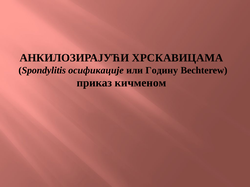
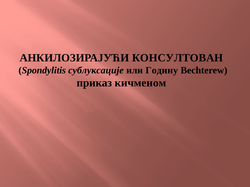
ХРСКАВИЦАМА: ХРСКАВИЦАМА -> КОНСУЛТОВАН (177, 58)
осификације: осификације -> сублуксације (96, 70)
